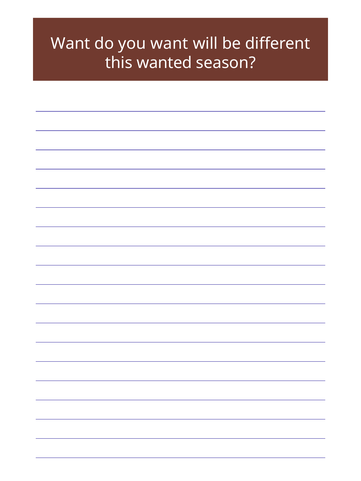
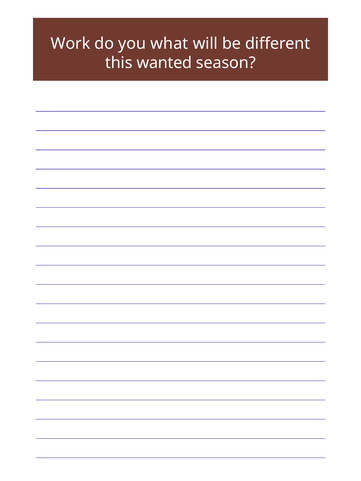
Want: Want -> Work (71, 44)
you want: want -> what (169, 44)
